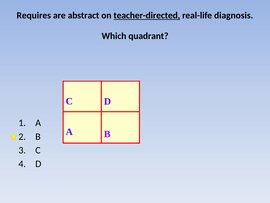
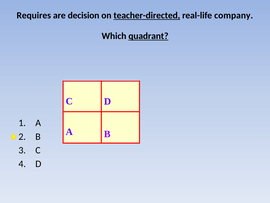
abstract: abstract -> decision (84, 15)
diagnosis: diagnosis -> company (234, 15)
quadrant underline: none -> present (148, 36)
